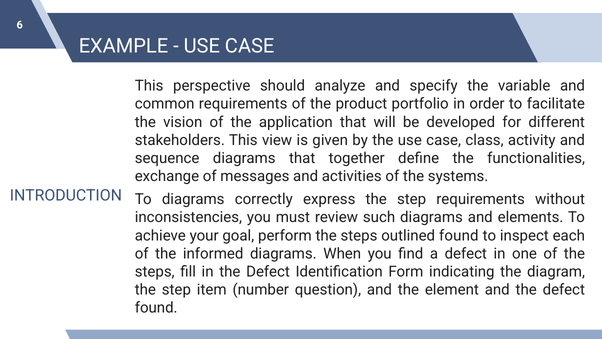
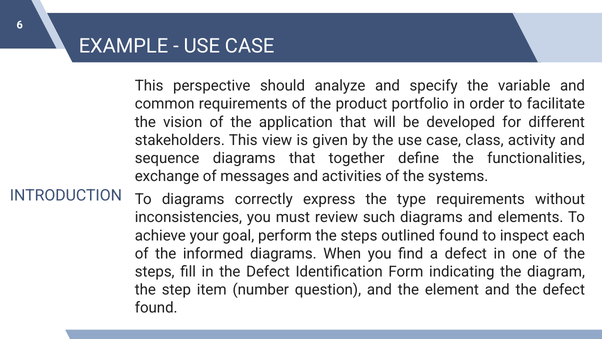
express the step: step -> type (412, 199)
